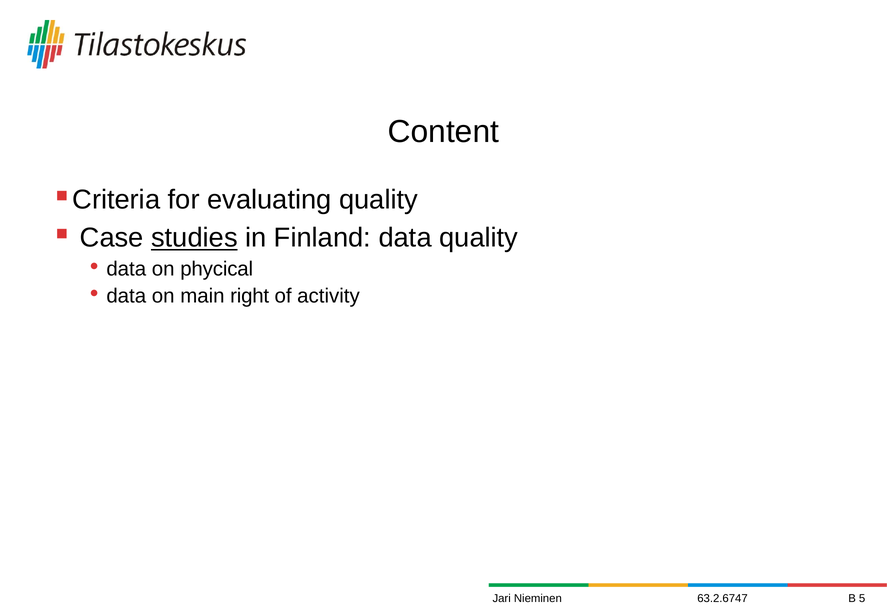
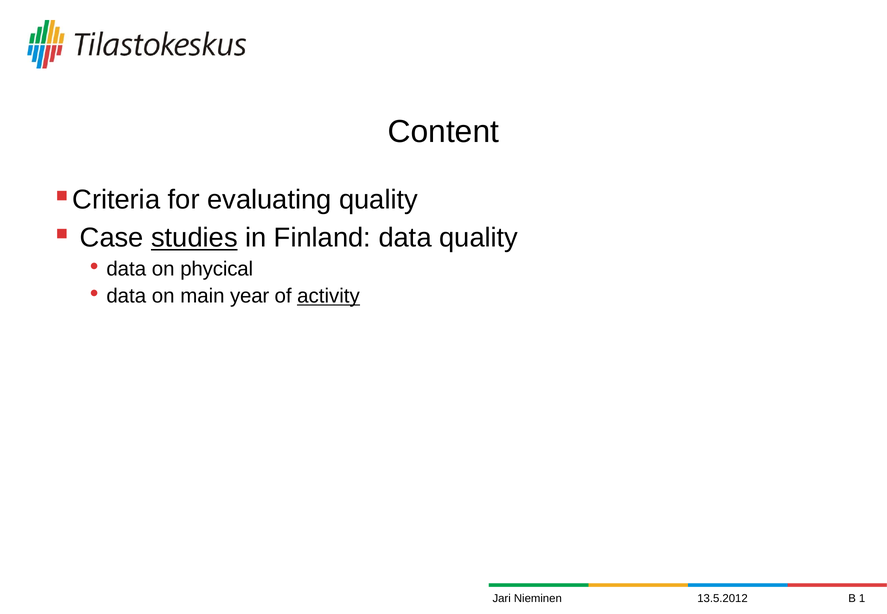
right: right -> year (250, 296)
activity underline: none -> present (328, 296)
63.2.6747: 63.2.6747 -> 13.5.2012 (723, 598)
5: 5 -> 1 (862, 598)
